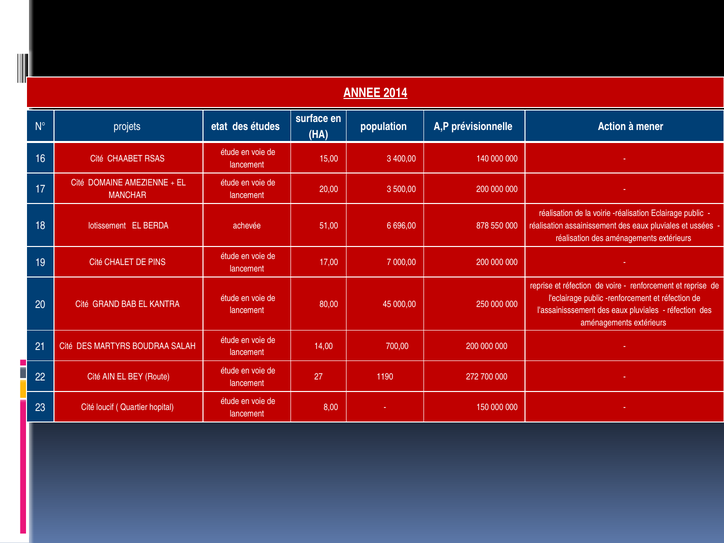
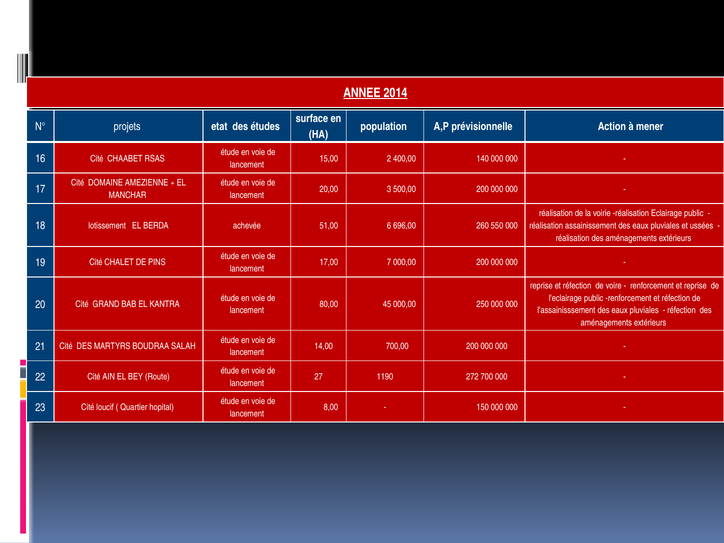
15,00 3: 3 -> 2 (389, 159)
878: 878 -> 260 (483, 226)
